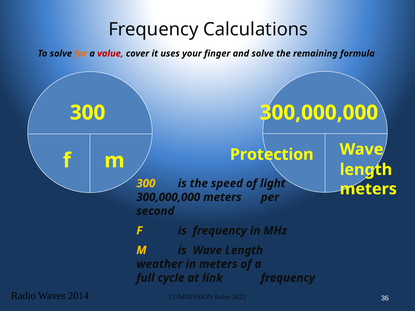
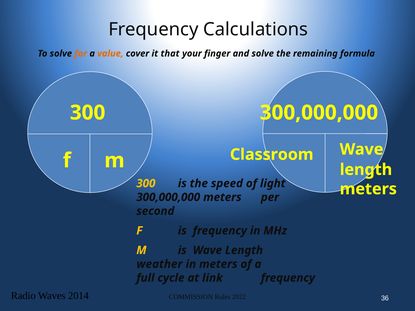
value colour: red -> orange (110, 54)
uses: uses -> that (170, 54)
Protection: Protection -> Classroom (272, 155)
